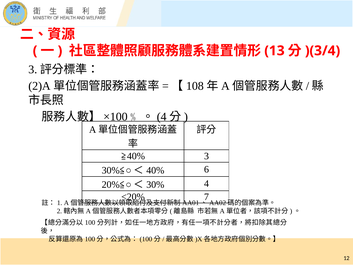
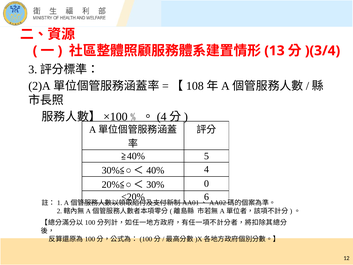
3: 3 -> 5 (206, 156)
6: 6 -> 4 (206, 169)
4: 4 -> 0 (206, 183)
7: 7 -> 6 (206, 197)
